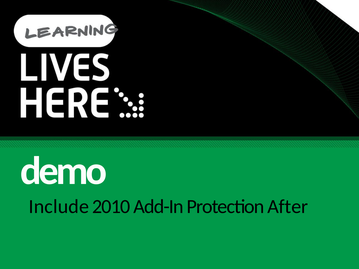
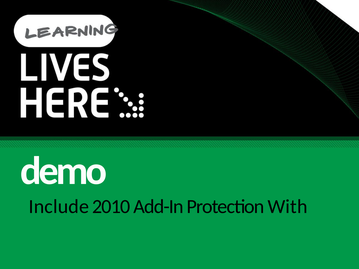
After: After -> With (288, 207)
